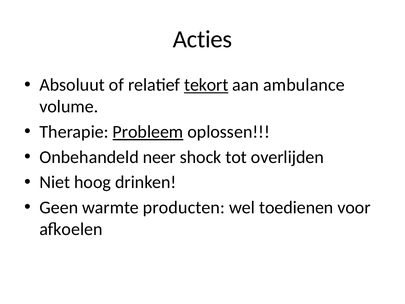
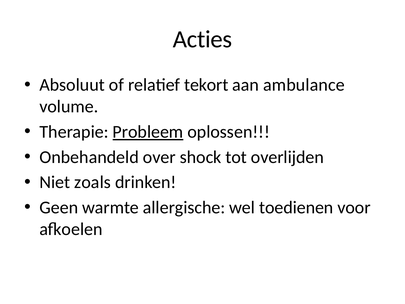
tekort underline: present -> none (206, 85)
neer: neer -> over (159, 157)
hoog: hoog -> zoals (93, 182)
producten: producten -> allergische (184, 207)
